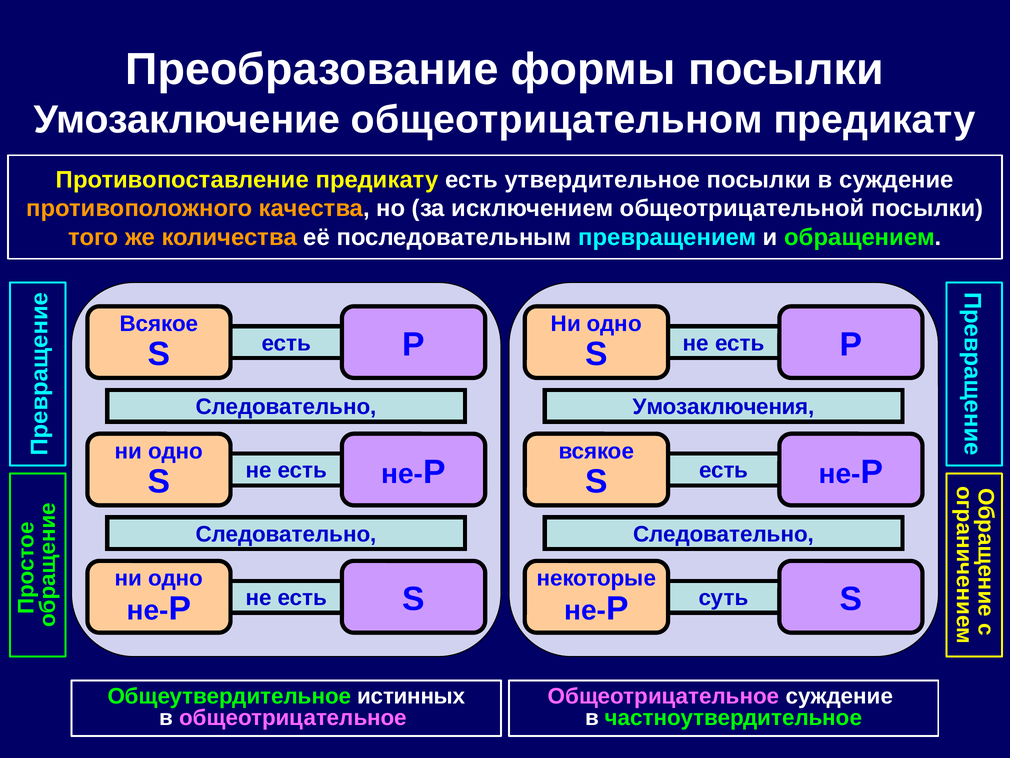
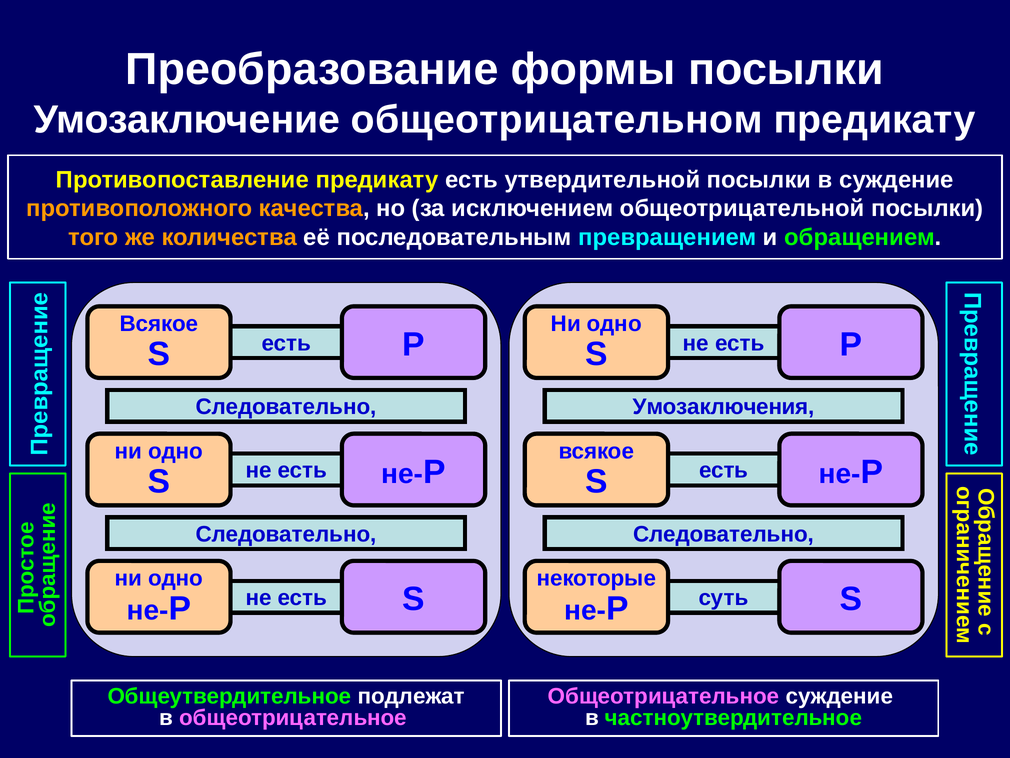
утвердительное: утвердительное -> утвердительной (602, 180)
истинных: истинных -> подлежат (411, 696)
